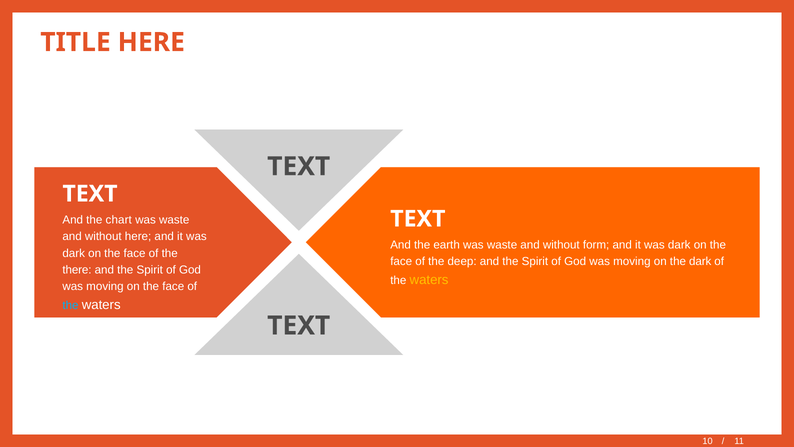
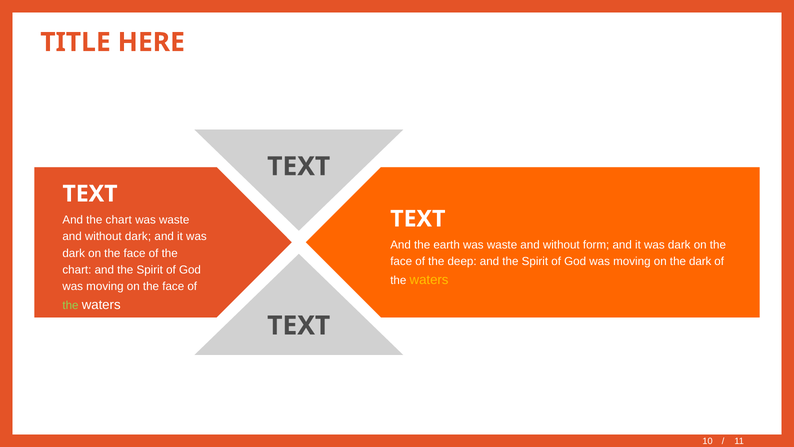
without here: here -> dark (138, 236)
there: there -> chart (77, 270)
the colour: light blue -> light green (70, 305)
